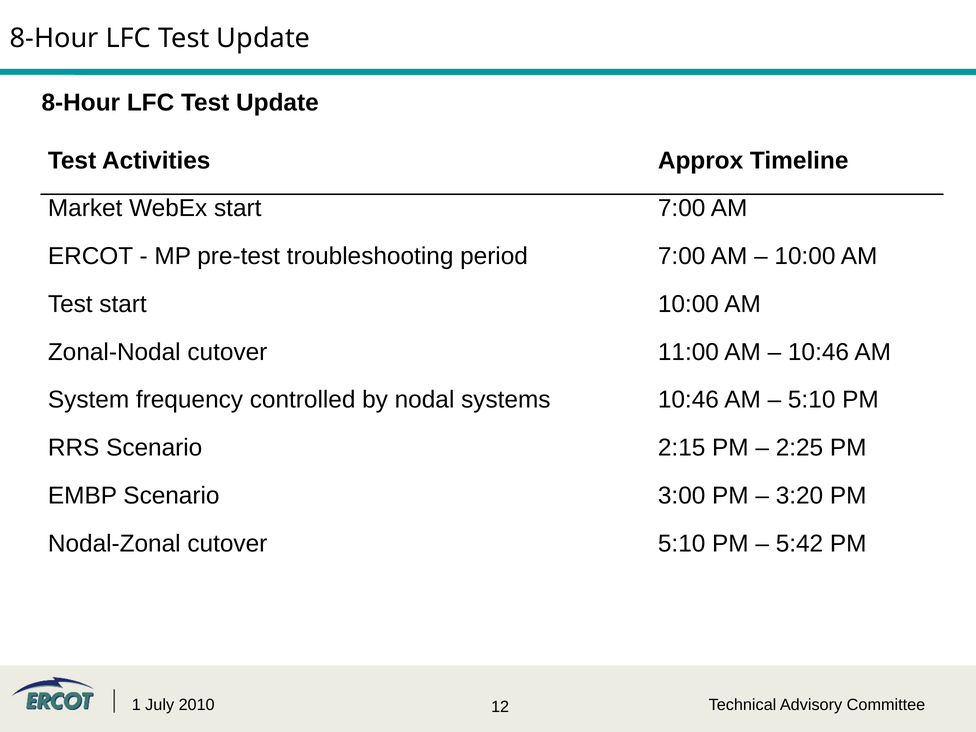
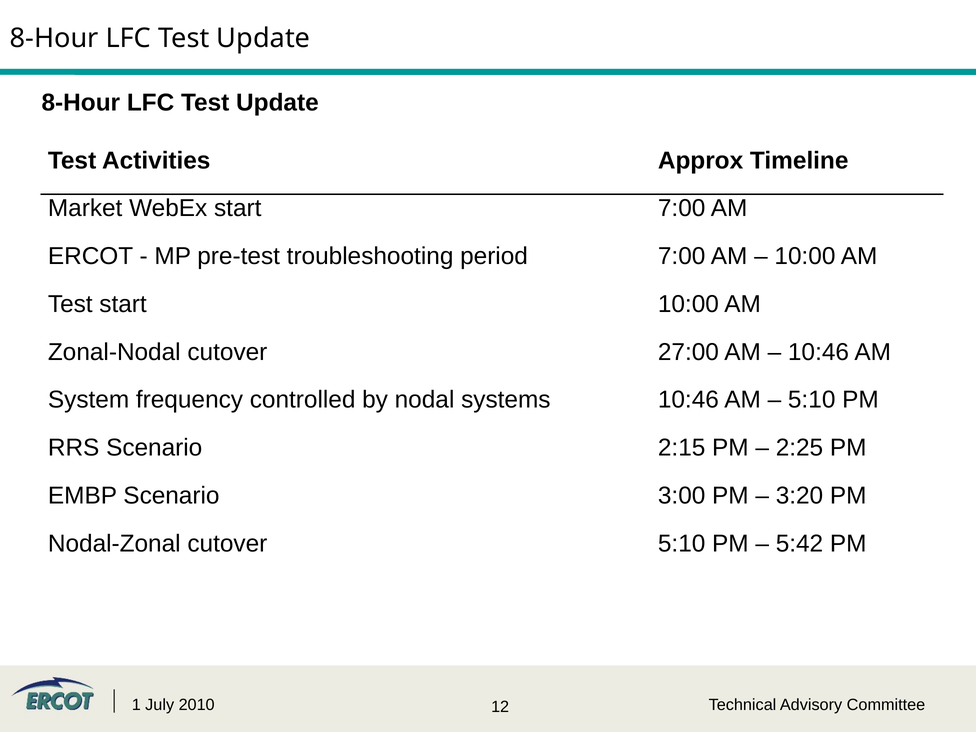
11:00: 11:00 -> 27:00 (688, 352)
